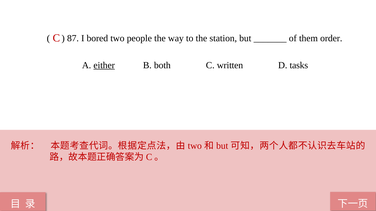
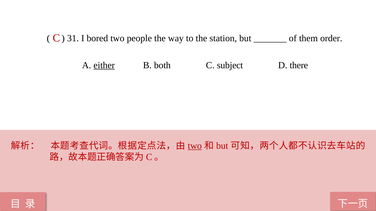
87: 87 -> 31 (73, 38)
written: written -> subject (230, 65)
tasks: tasks -> there (299, 65)
two underline: none -> present (195, 146)
